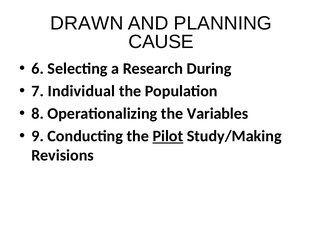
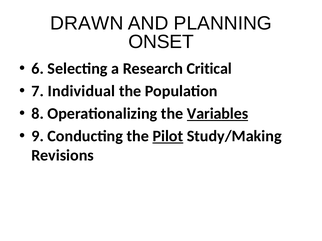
CAUSE: CAUSE -> ONSET (161, 42)
During: During -> Critical (209, 69)
Variables underline: none -> present (218, 114)
